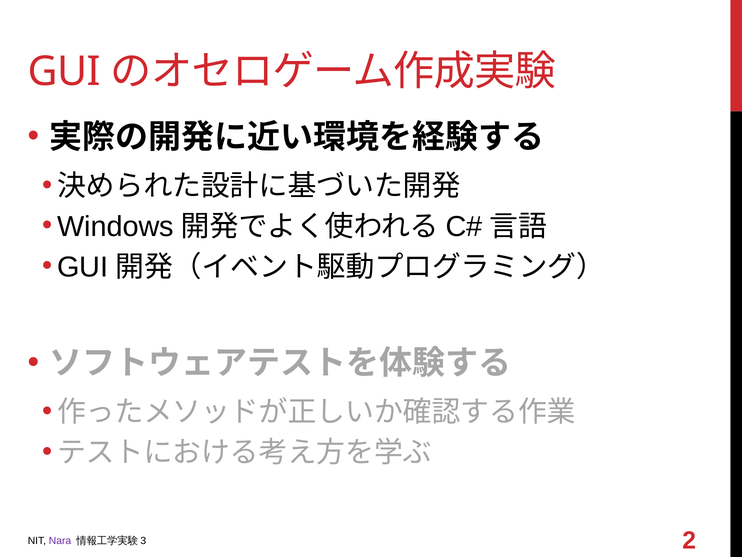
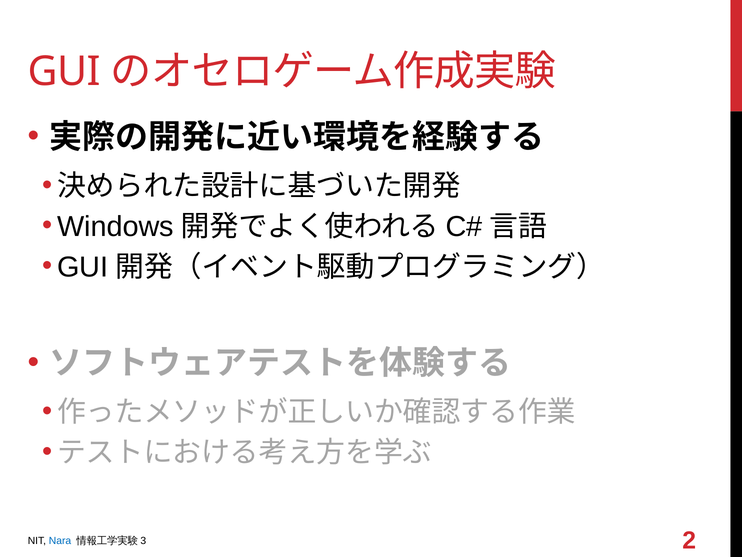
Nara colour: purple -> blue (60, 540)
